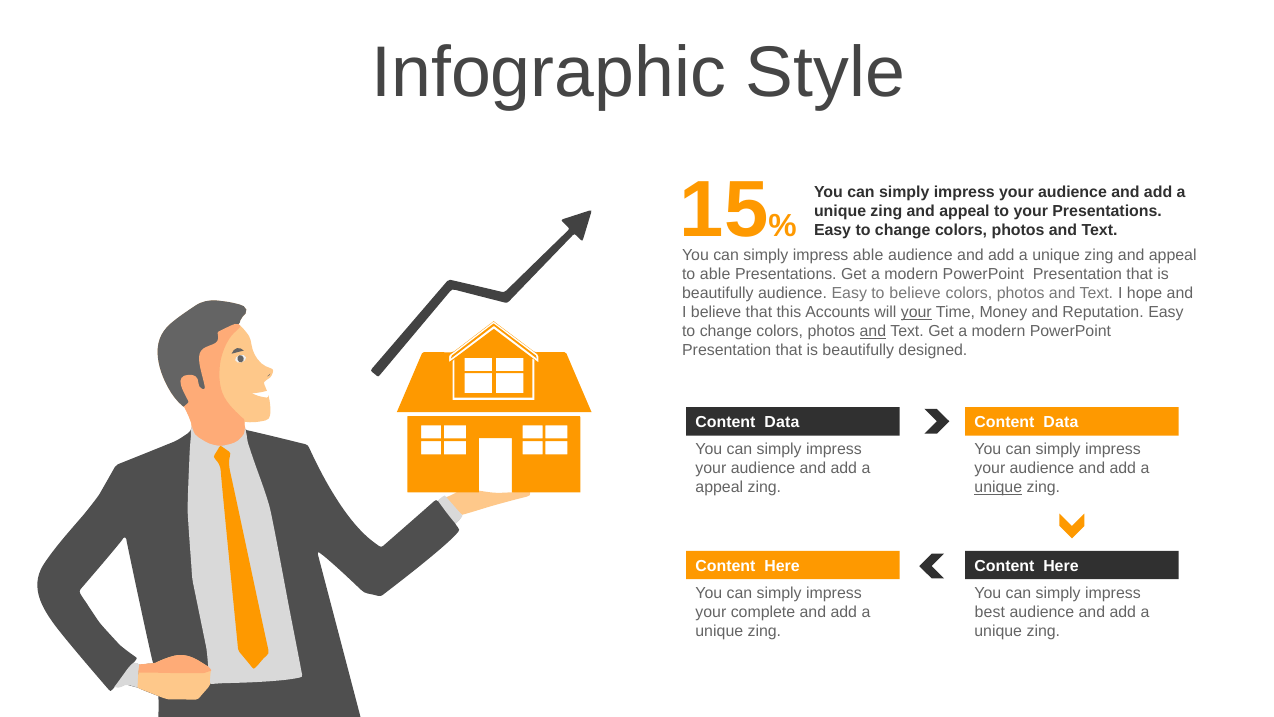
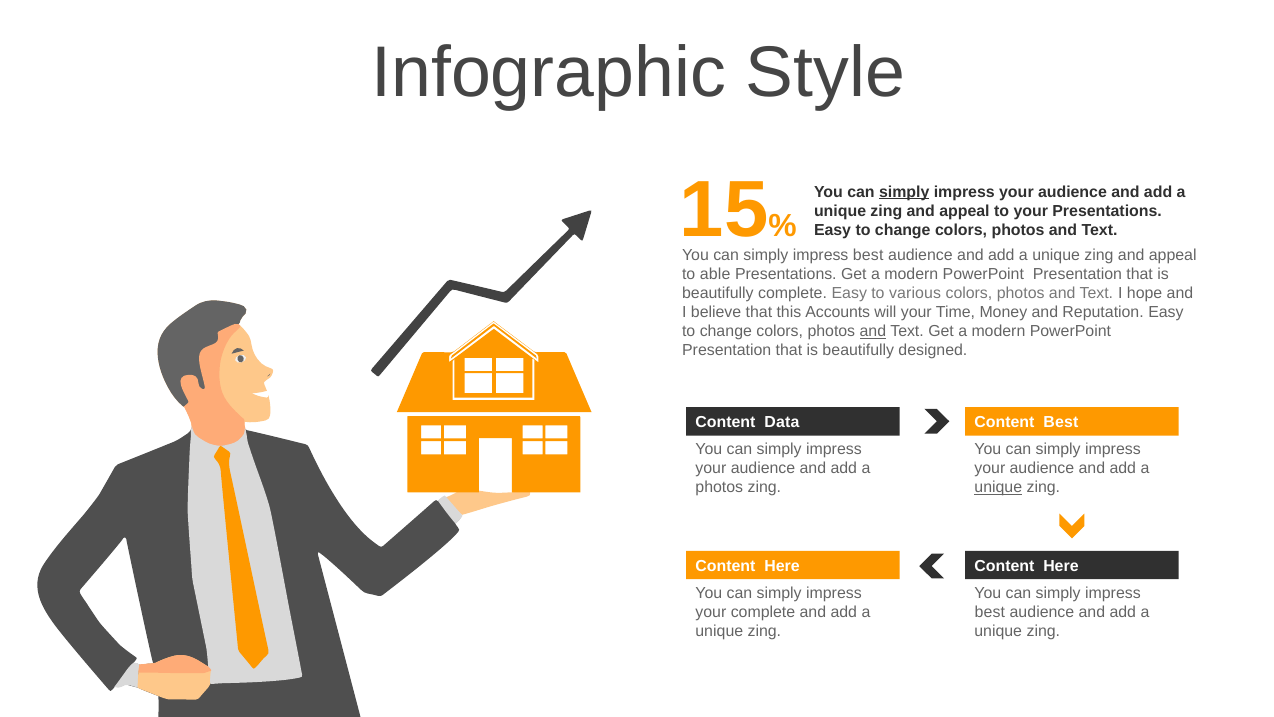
simply underline: none -> present (904, 192)
able: able -> best (868, 255)
beautifully audience: audience -> complete (793, 293)
to believe: believe -> various (915, 293)
your underline: present -> none (916, 312)
Data: Data -> Best (1061, 422)
appeal: appeal -> photos (719, 487)
